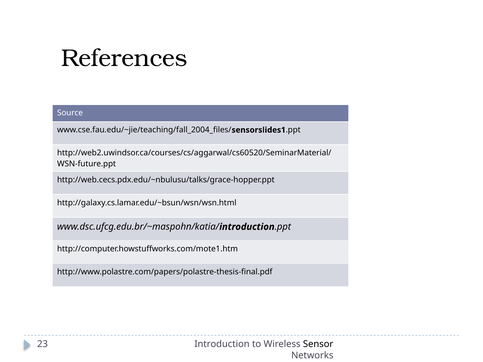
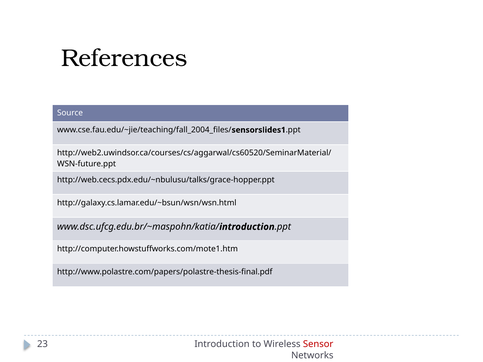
Sensor colour: black -> red (318, 344)
